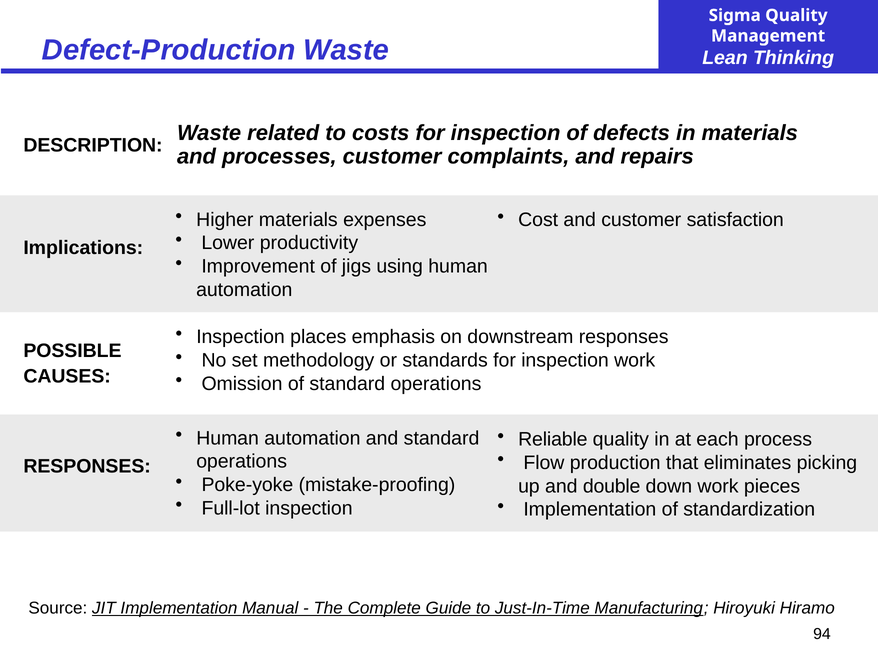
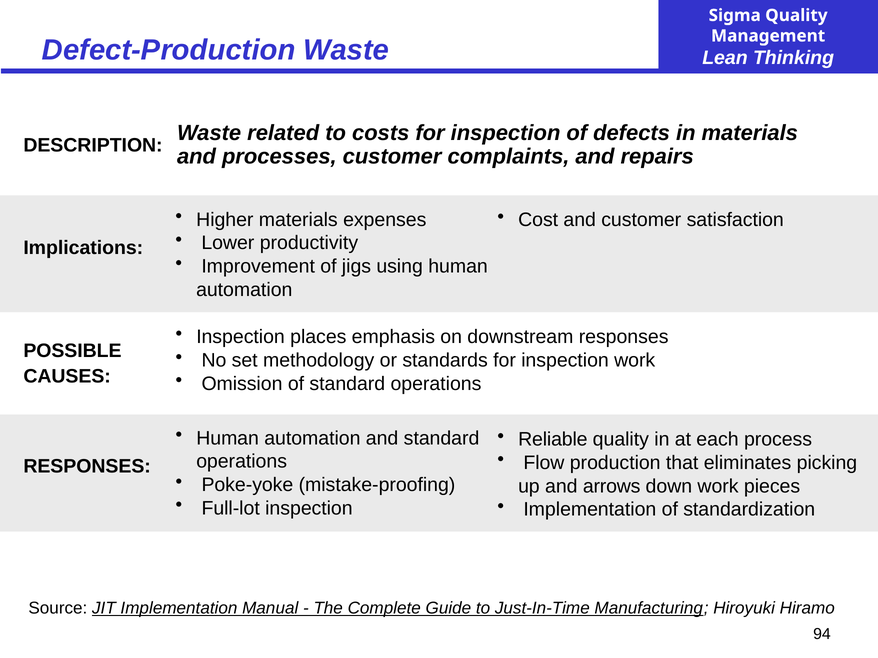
double: double -> arrows (612, 486)
